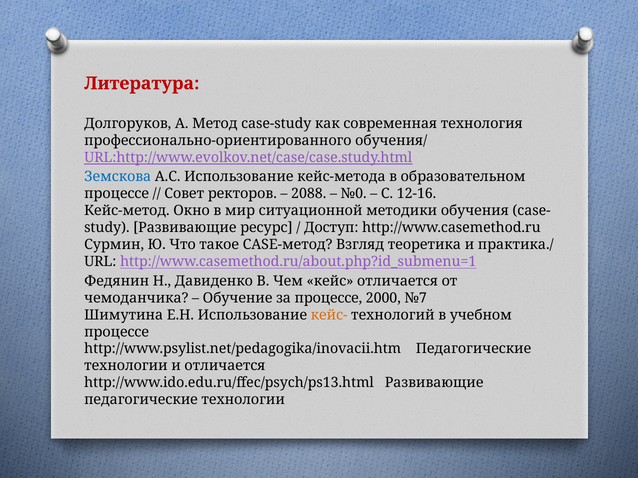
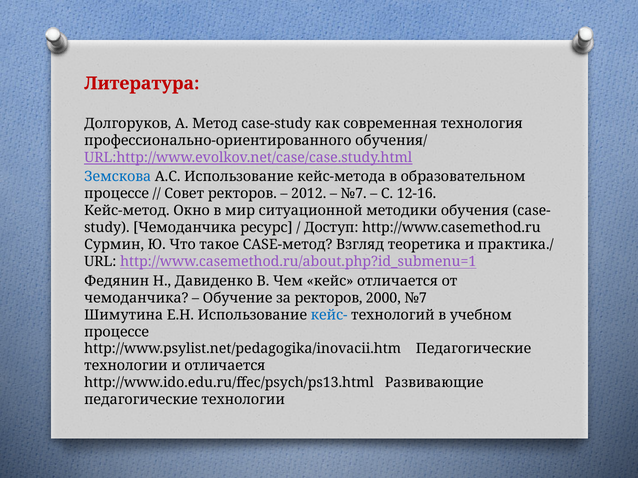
2088: 2088 -> 2012 (309, 194)
№0: №0 -> №7 (354, 194)
Развивающие: Развивающие -> Чемоданчика (185, 228)
за процессе: процессе -> ректоров (328, 298)
кейс- colour: orange -> blue (329, 315)
